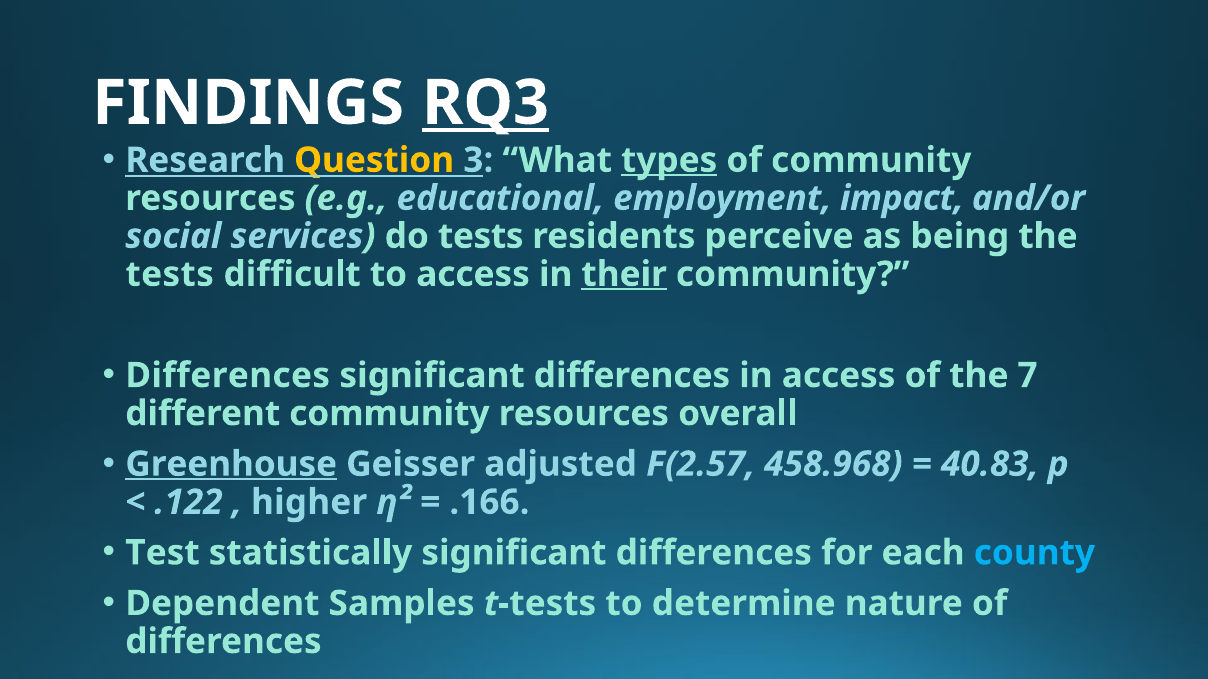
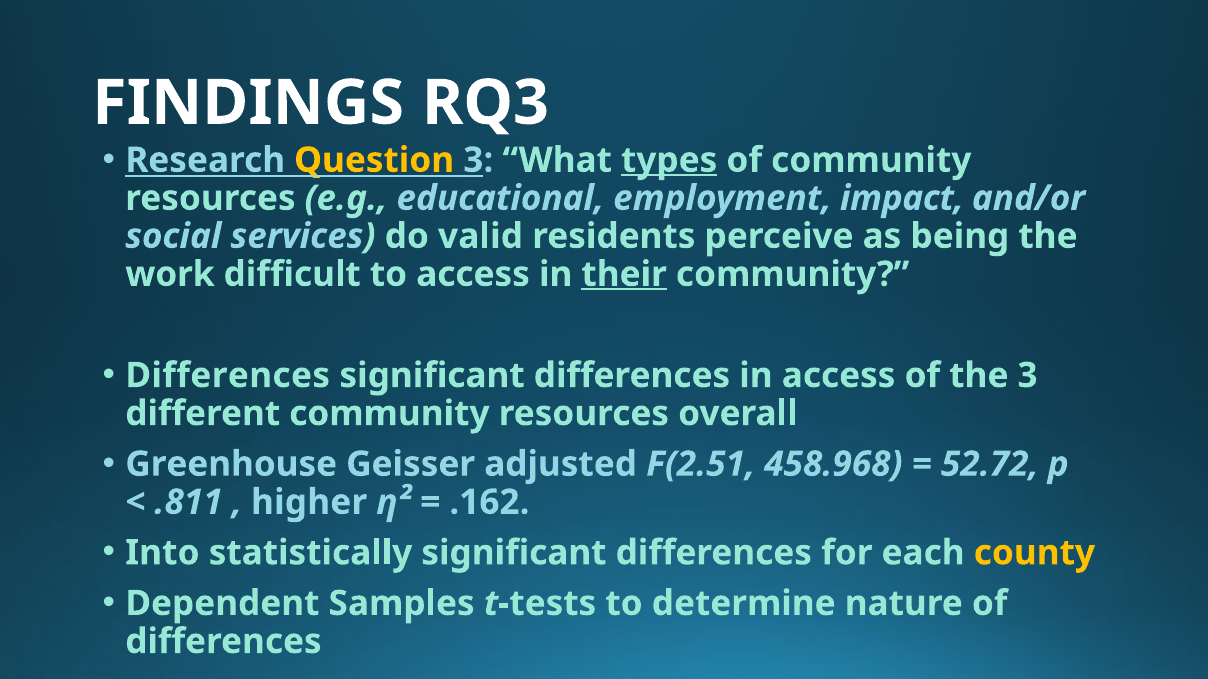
RQ3 underline: present -> none (486, 103)
do tests: tests -> valid (480, 236)
tests: tests -> work (170, 274)
the 7: 7 -> 3 (1028, 376)
Greenhouse underline: present -> none (231, 464)
F(2.57: F(2.57 -> F(2.51 (701, 464)
40.83: 40.83 -> 52.72 (990, 464)
.122: .122 -> .811 (189, 503)
.166: .166 -> .162 (489, 503)
Test: Test -> Into (162, 553)
county colour: light blue -> yellow (1034, 553)
